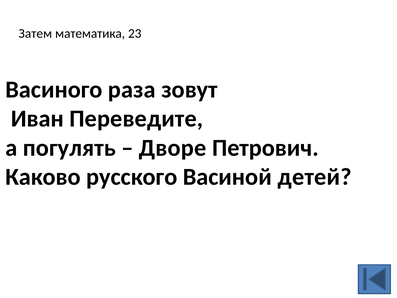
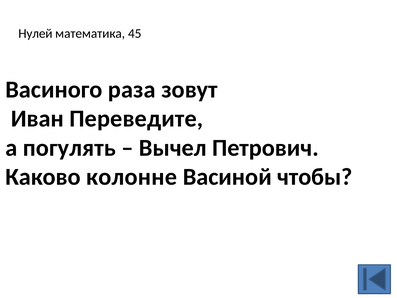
Затем: Затем -> Нулей (35, 33)
23: 23 -> 45 (135, 33)
Дворе: Дворе -> Вычел (173, 148)
русского: русского -> колонне (132, 177)
детей: детей -> чтобы (315, 177)
